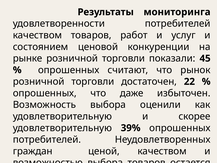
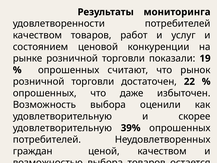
45: 45 -> 19 (205, 58)
